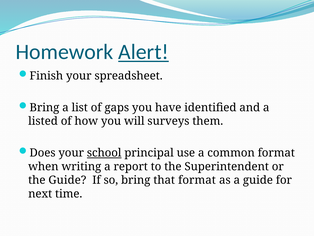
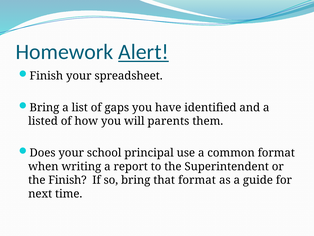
surveys: surveys -> parents (168, 121)
school underline: present -> none (104, 153)
the Guide: Guide -> Finish (67, 180)
